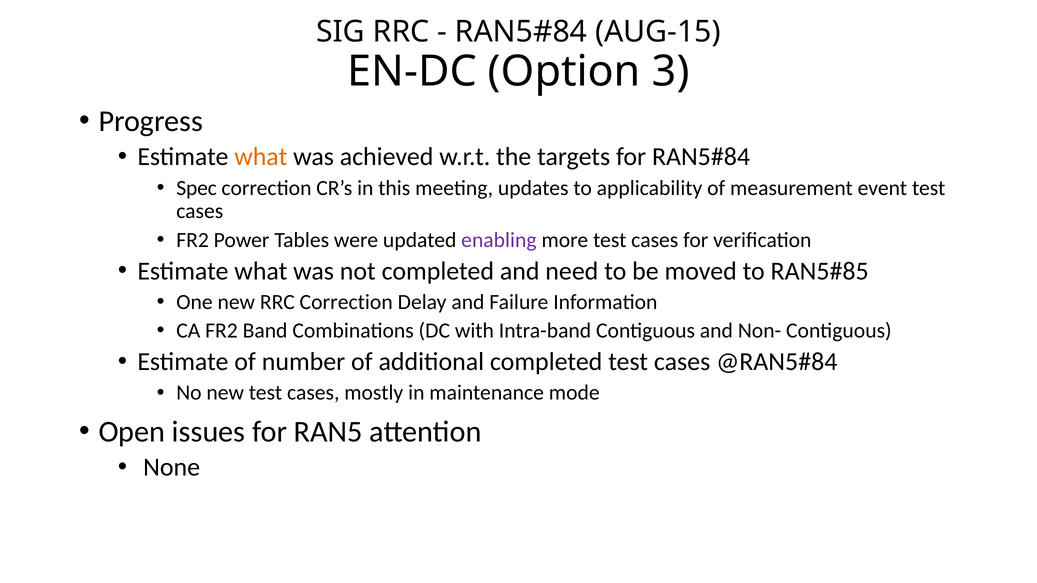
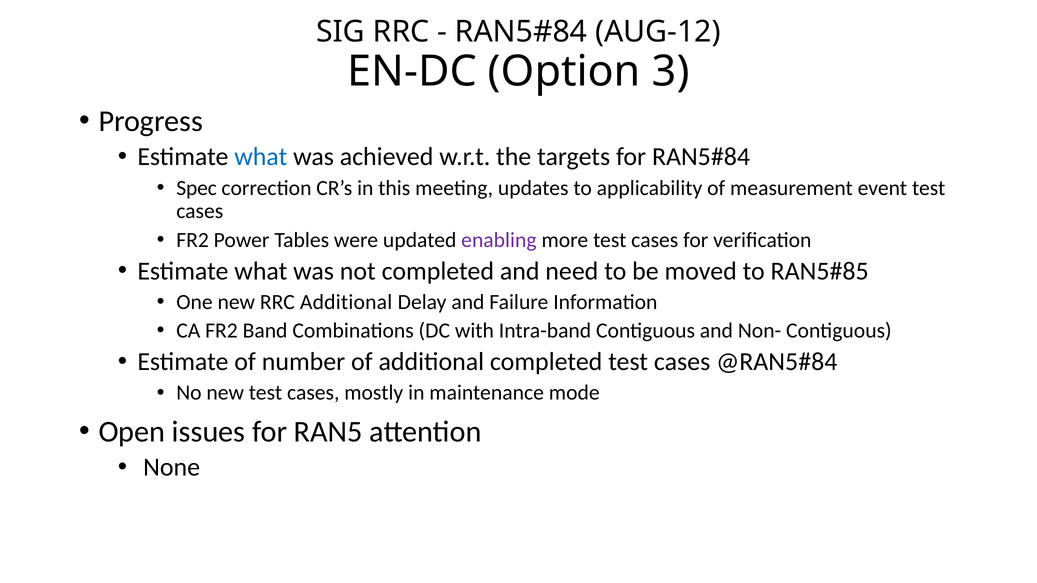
AUG-15: AUG-15 -> AUG-12 (658, 32)
what colour: orange -> blue (261, 157)
RRC Correction: Correction -> Additional (346, 302)
